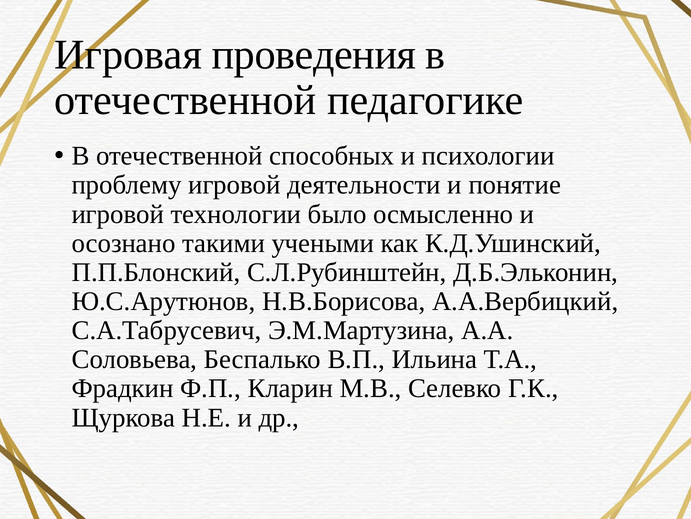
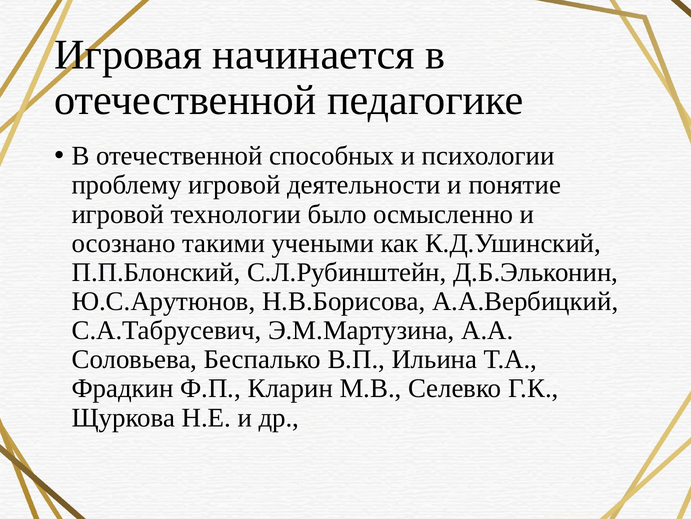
проведения: проведения -> начинается (314, 55)
